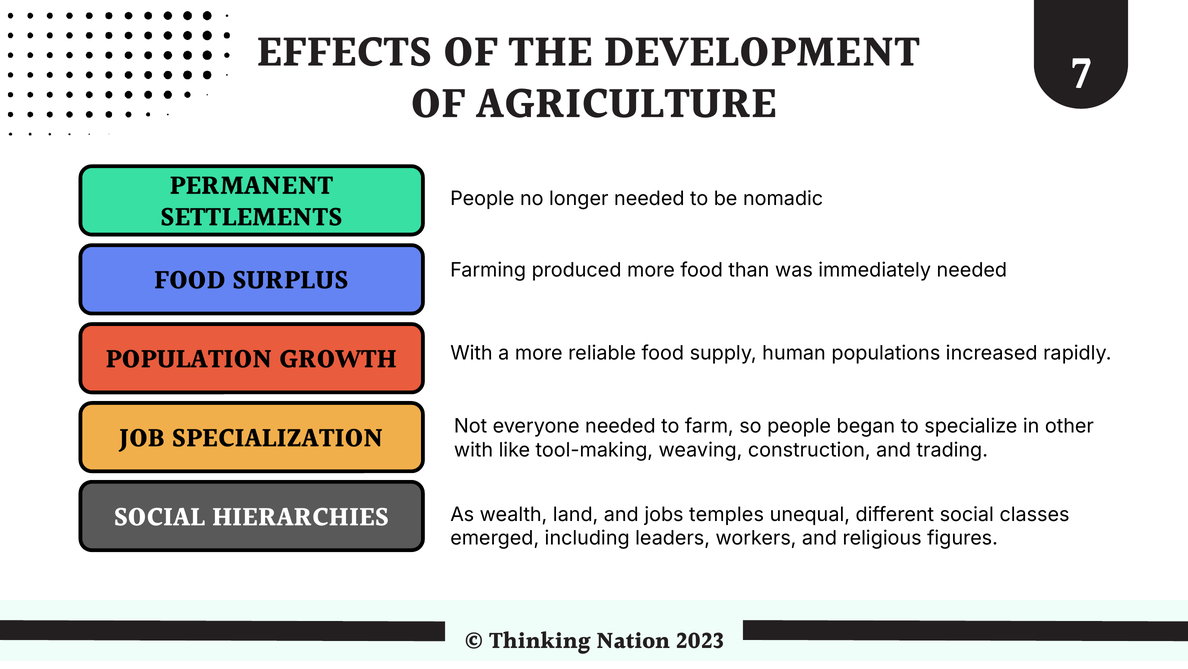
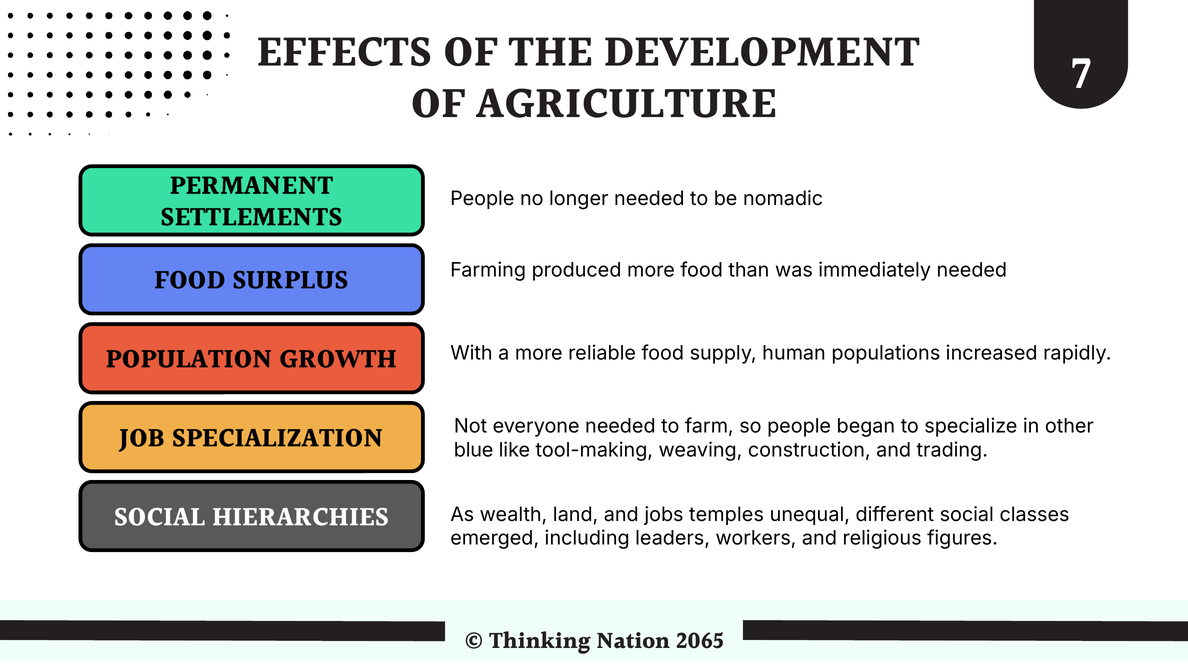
with: with -> blue (474, 450)
2023: 2023 -> 2065 (700, 641)
